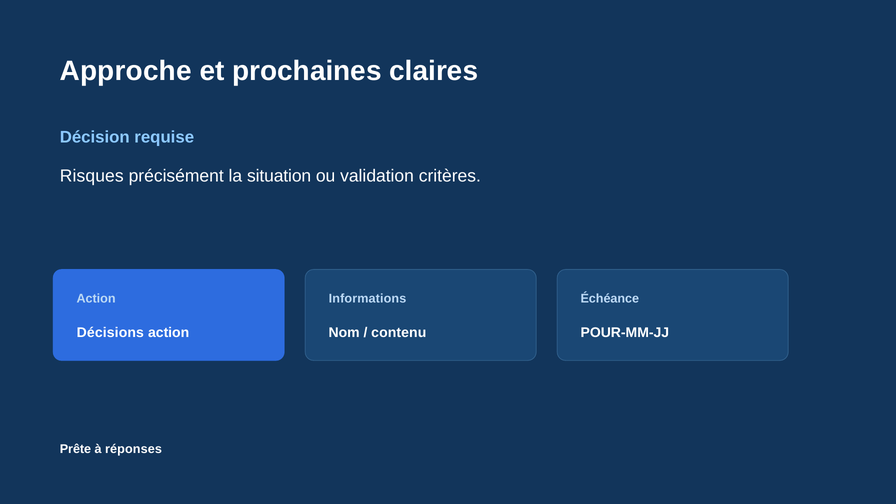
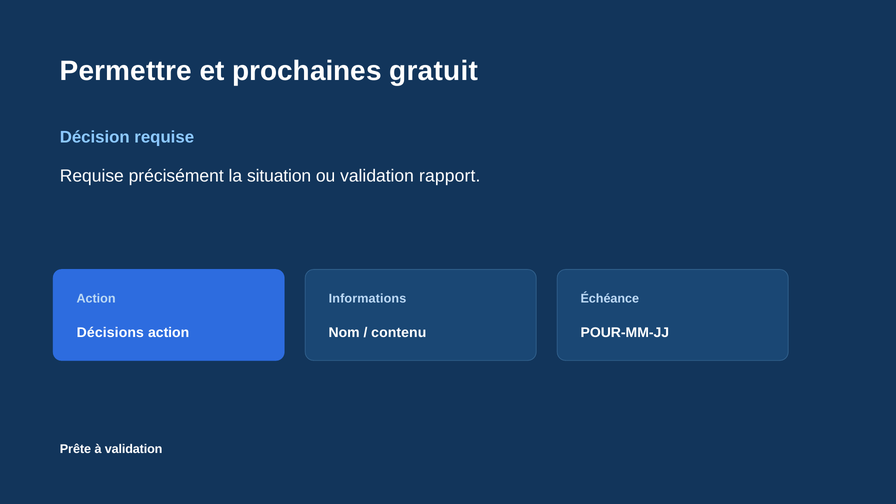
Approche: Approche -> Permettre (126, 71)
claires: claires -> gratuit (434, 71)
Risques: Risques -> Requise (92, 176)
critères: critères -> rapport (450, 176)
à réponses: réponses -> validation (134, 449)
